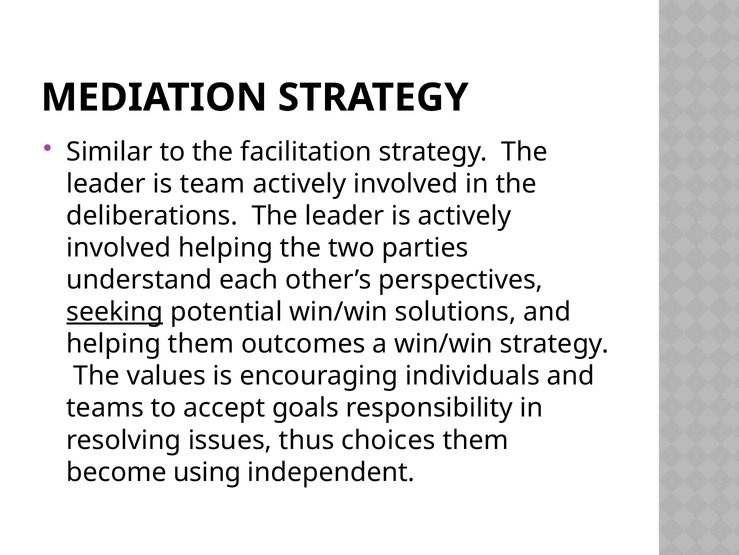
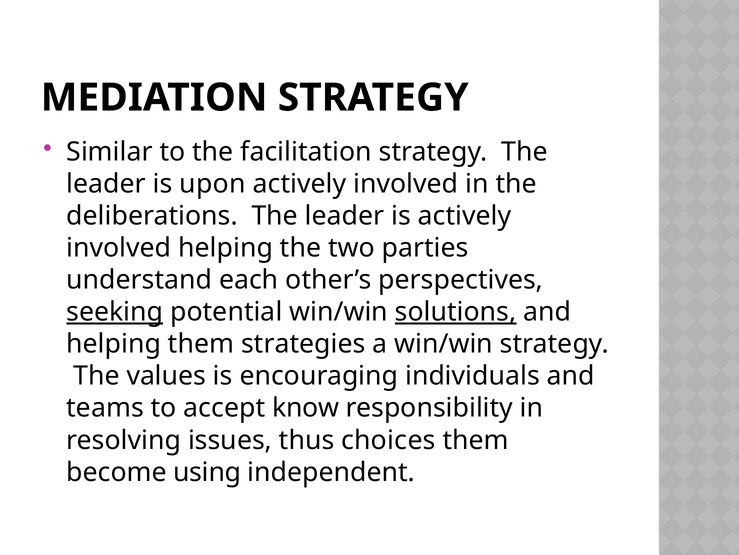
team: team -> upon (212, 184)
solutions underline: none -> present (456, 312)
outcomes: outcomes -> strategies (303, 344)
goals: goals -> know (306, 408)
